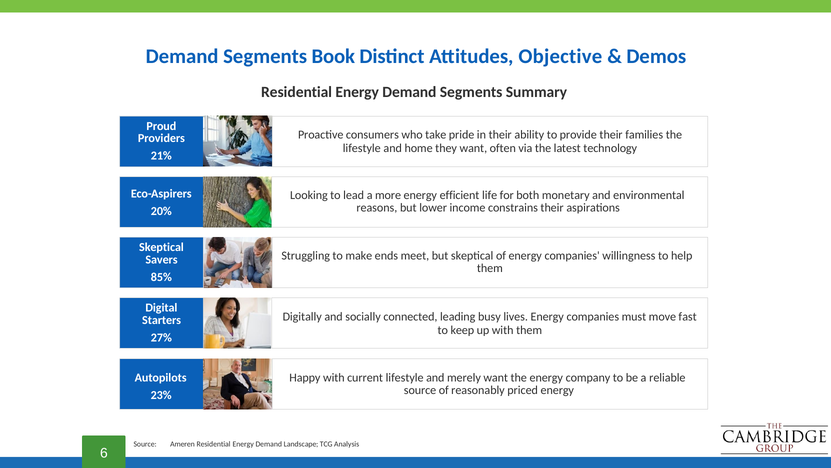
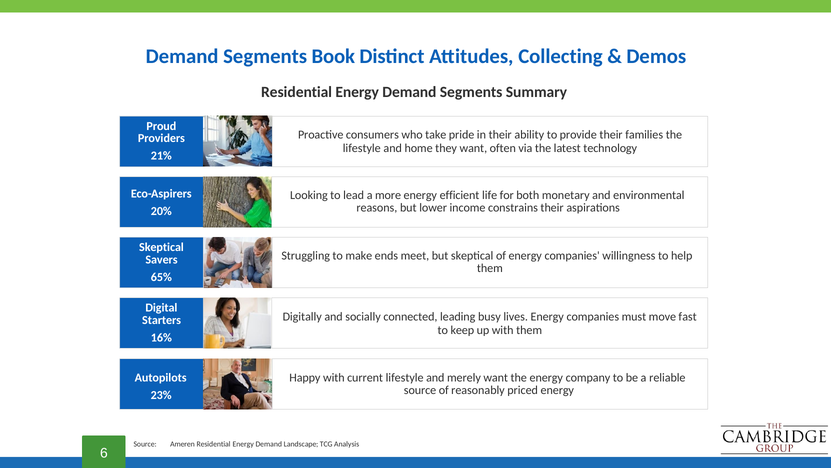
Objective: Objective -> Collecting (560, 56)
85%: 85% -> 65% (161, 277)
27%: 27% -> 16% (161, 337)
